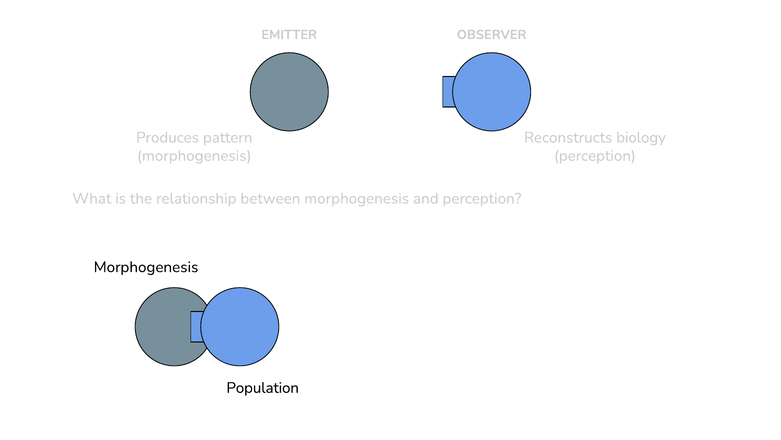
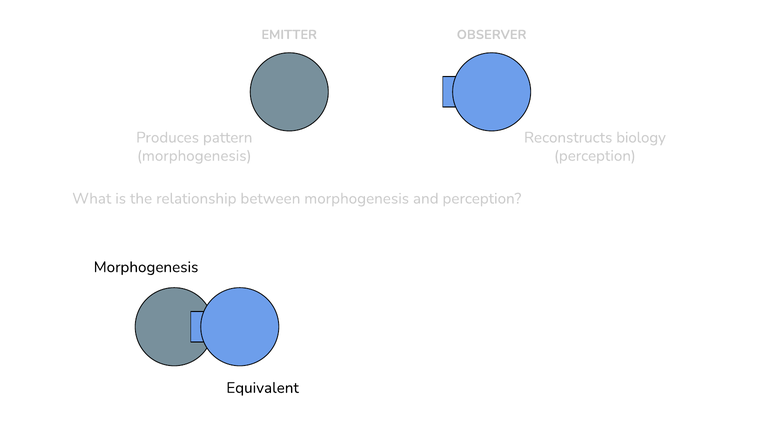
Population: Population -> Equivalent (263, 387)
